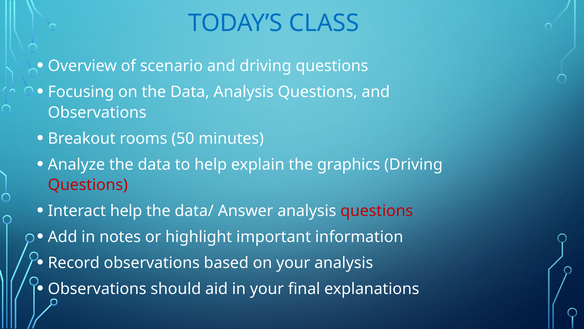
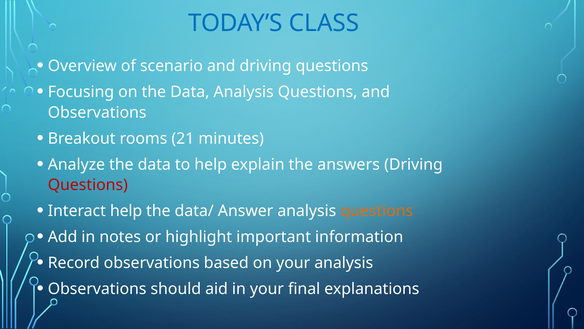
50: 50 -> 21 (183, 138)
graphics: graphics -> answers (349, 164)
questions colour: red -> orange (377, 211)
